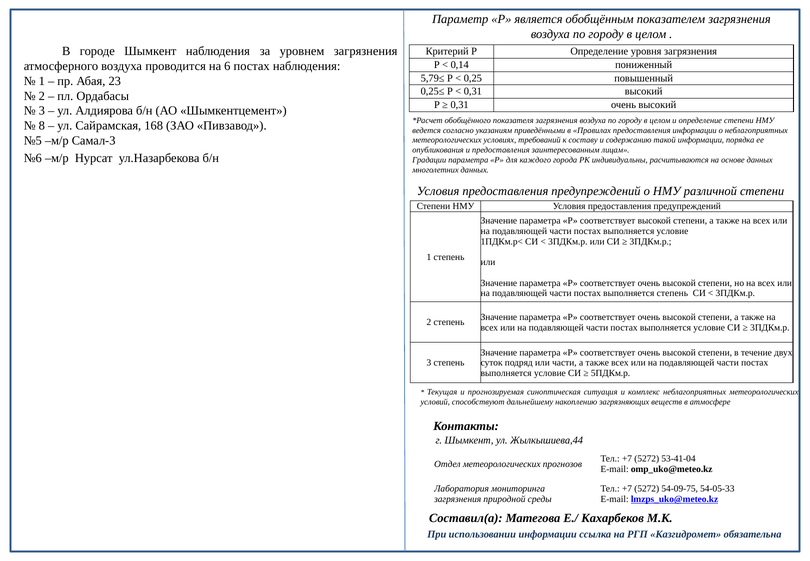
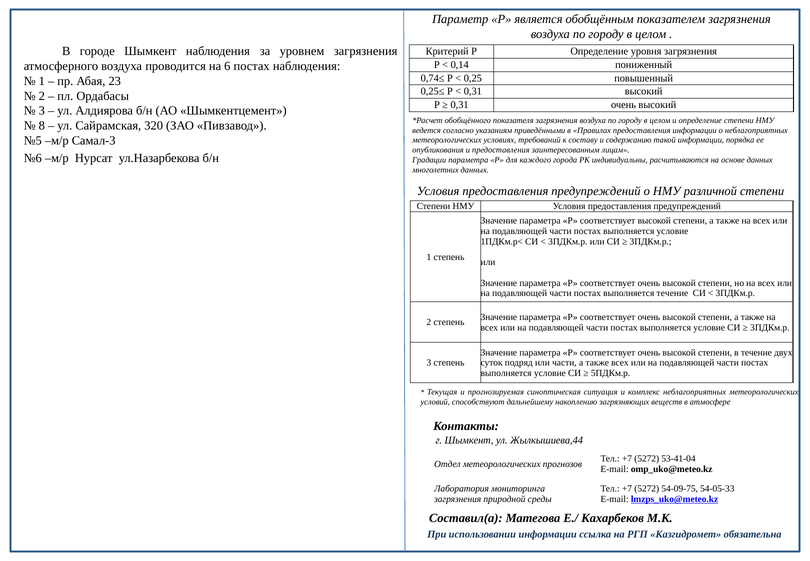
5,79≤: 5,79≤ -> 0,74≤ (433, 78)
168: 168 -> 320 (154, 126)
выполняется степень: степень -> течение (672, 293)
